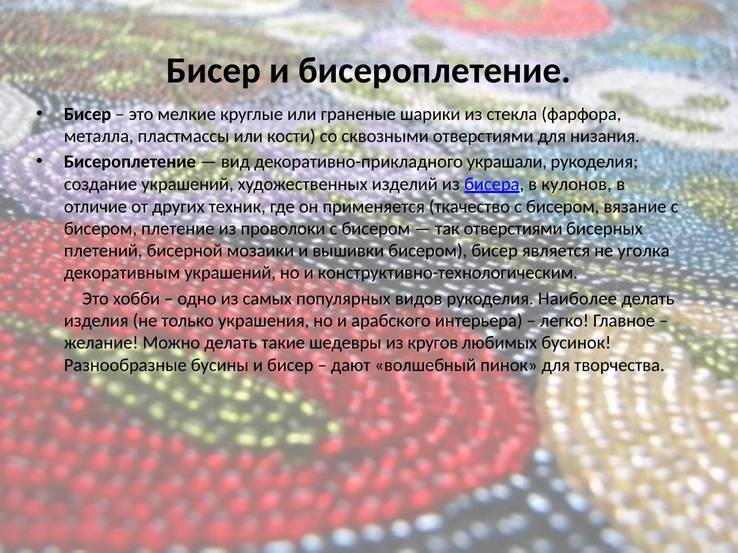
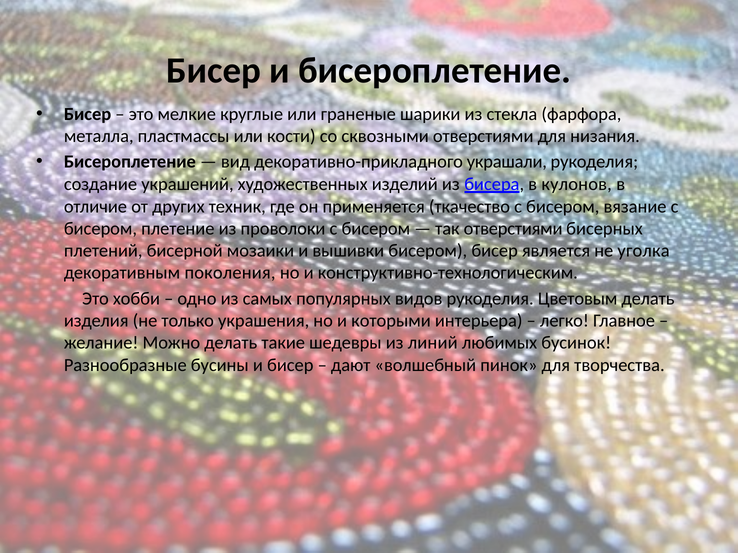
декоративным украшений: украшений -> поколения (230, 273)
Наиболее: Наиболее -> Цветовым (578, 299)
арабского: арабского -> которыми (391, 321)
кругов: кругов -> линий (433, 343)
